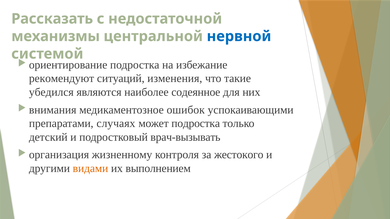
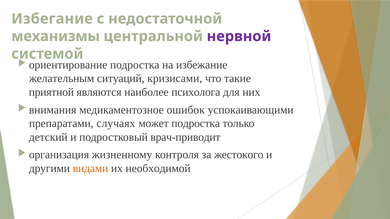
Рассказать: Рассказать -> Избегание (52, 19)
нервной colour: blue -> purple (239, 36)
рекомендуют: рекомендуют -> желательным (62, 79)
изменения: изменения -> кризисами (175, 79)
убедился: убедился -> приятной (51, 92)
содеянное: содеянное -> психолога (196, 92)
врач-вызывать: врач-вызывать -> врач-приводит (185, 137)
выполнением: выполнением -> необходимой (158, 169)
